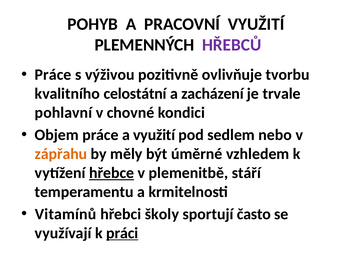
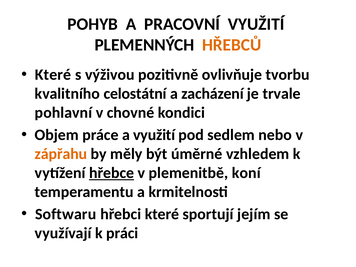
HŘEBCŮ colour: purple -> orange (232, 45)
Práce: Práce -> Které (53, 75)
stáří: stáří -> koní (246, 173)
Vitamínů: Vitamínů -> Softwaru (66, 214)
hřebci školy: školy -> které (162, 214)
často: často -> jejím (254, 214)
práci underline: present -> none (122, 233)
